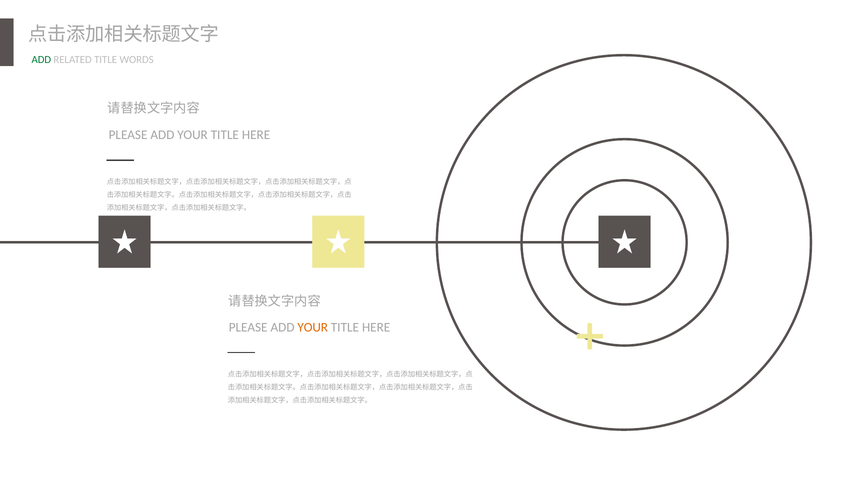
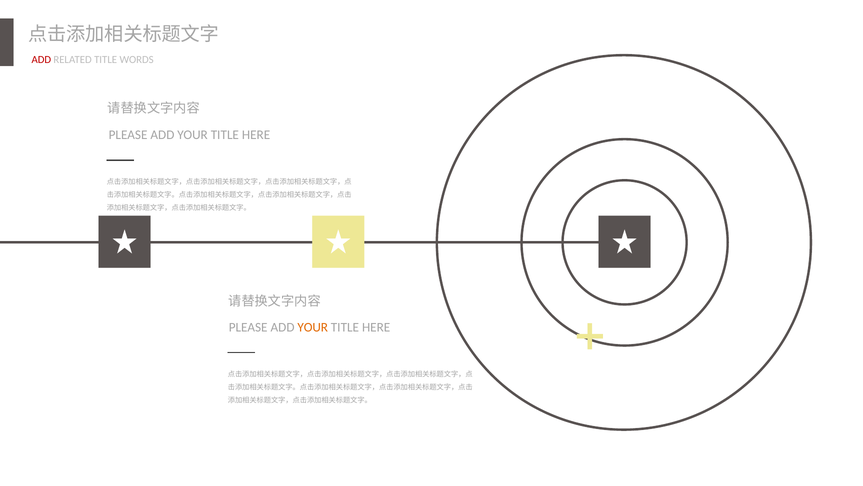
ADD colour: green -> red (41, 60)
